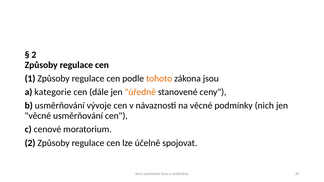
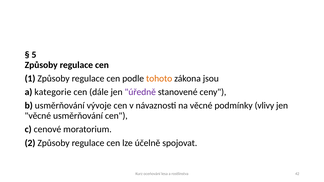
2: 2 -> 5 (34, 55)
úředně colour: orange -> purple (140, 92)
nich: nich -> vlivy (264, 106)
